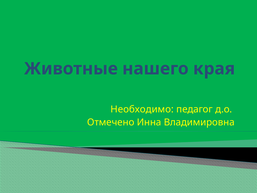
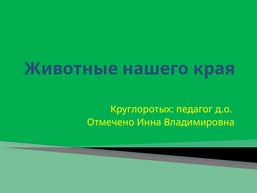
Необходимо: Необходимо -> Круглоротых (142, 109)
